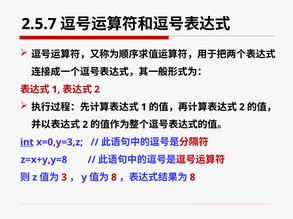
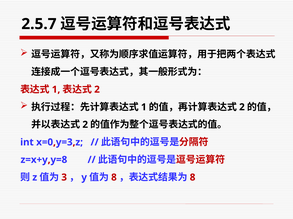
int underline: present -> none (27, 143)
